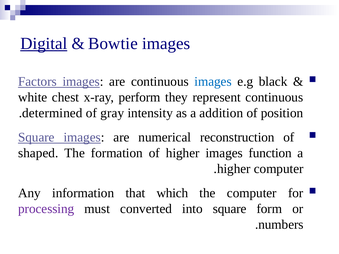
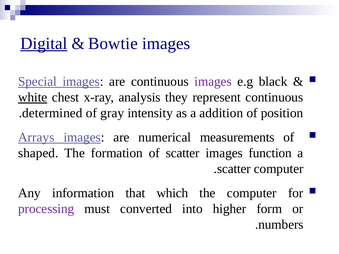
Factors: Factors -> Special (37, 82)
images colour: blue -> purple (213, 82)
white underline: none -> present (33, 97)
perform: perform -> analysis (140, 97)
Square: Square -> Arrays (36, 137)
reconstruction: reconstruction -> measurements (237, 137)
of higher: higher -> scatter (183, 153)
higher: higher -> scatter (234, 169)
into square: square -> higher (230, 209)
